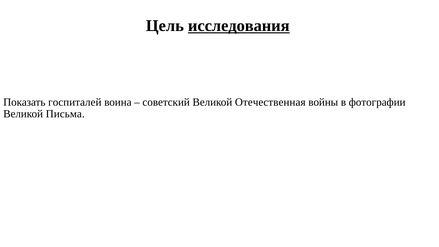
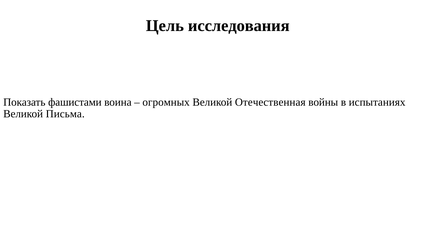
исследования underline: present -> none (239, 26)
госпиталей: госпиталей -> фашистами (75, 102)
советский: советский -> огромных (166, 102)
фотографии: фотографии -> испытаниях (377, 102)
